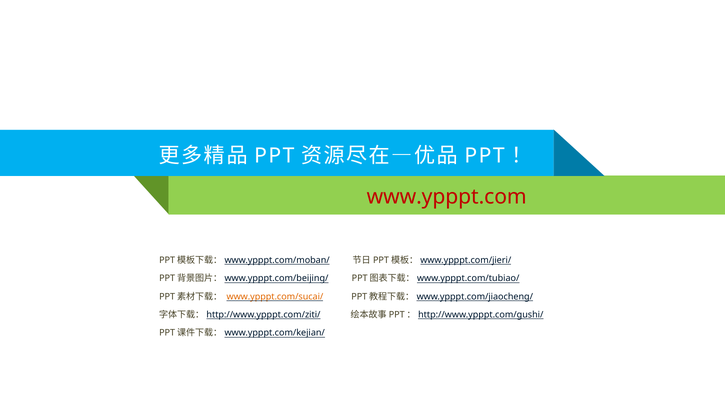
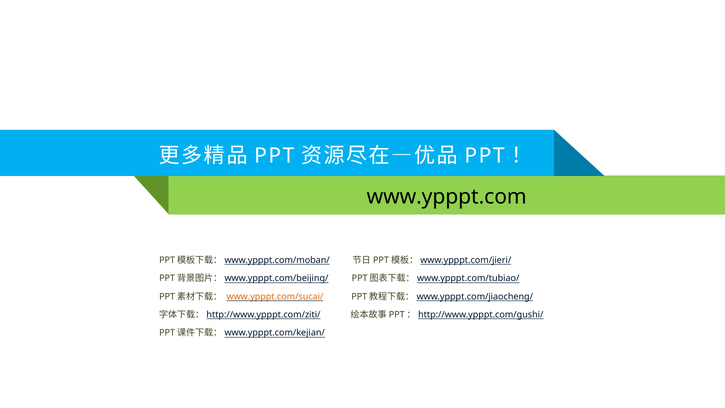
www.ypppt.com colour: red -> black (447, 196)
